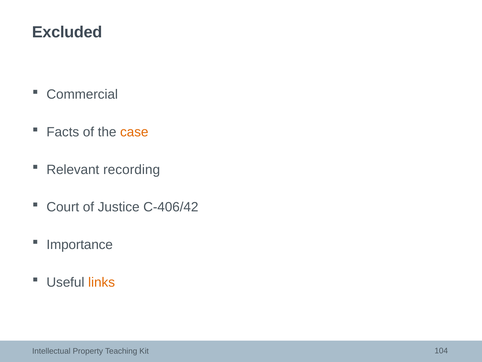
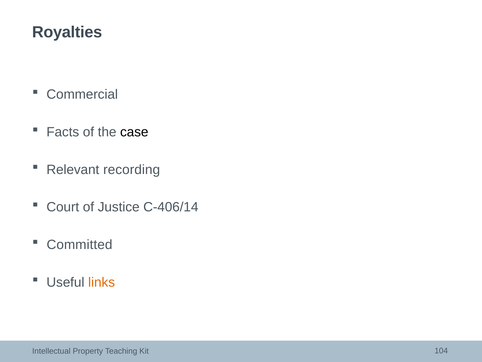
Excluded: Excluded -> Royalties (67, 32)
case colour: orange -> black (134, 132)
C-406/42: C-406/42 -> C-406/14 (171, 207)
Importance: Importance -> Committed (80, 244)
